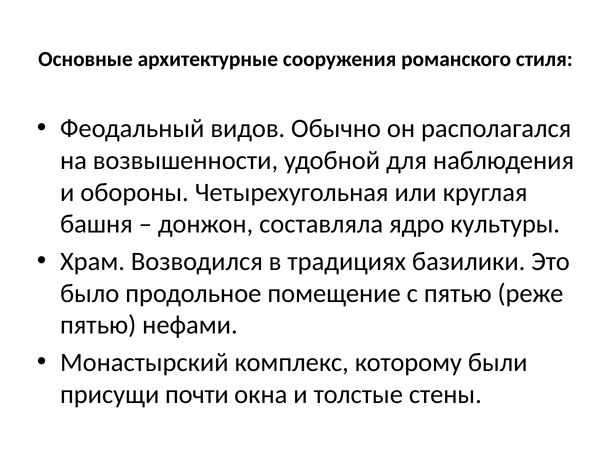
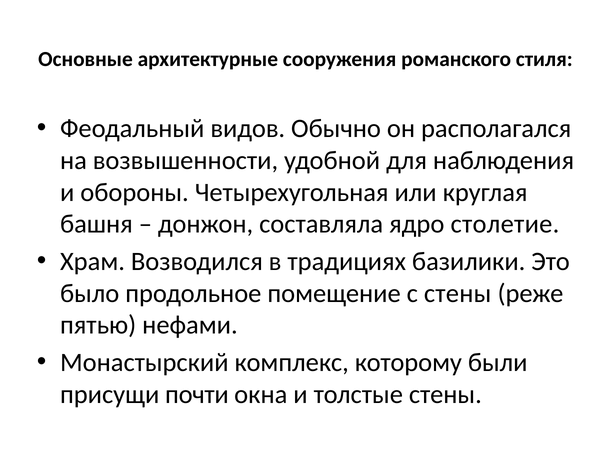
культуры: культуры -> столетие (505, 224)
с пятью: пятью -> стены (458, 293)
